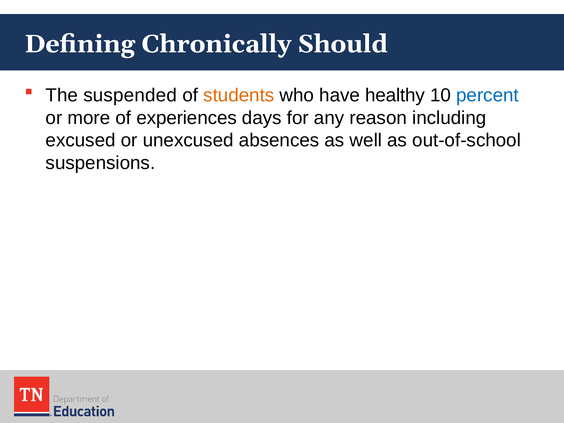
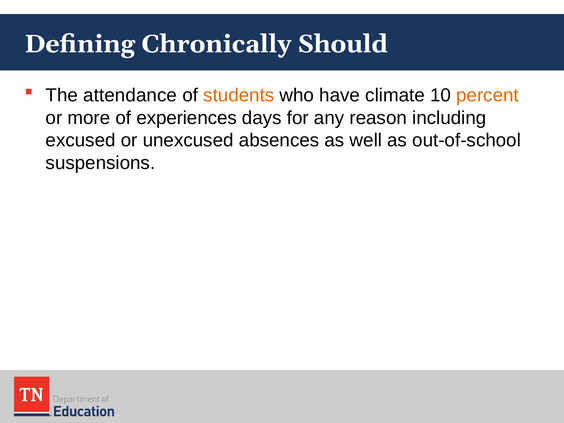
suspended: suspended -> attendance (130, 95)
healthy: healthy -> climate (395, 95)
percent colour: blue -> orange (487, 95)
